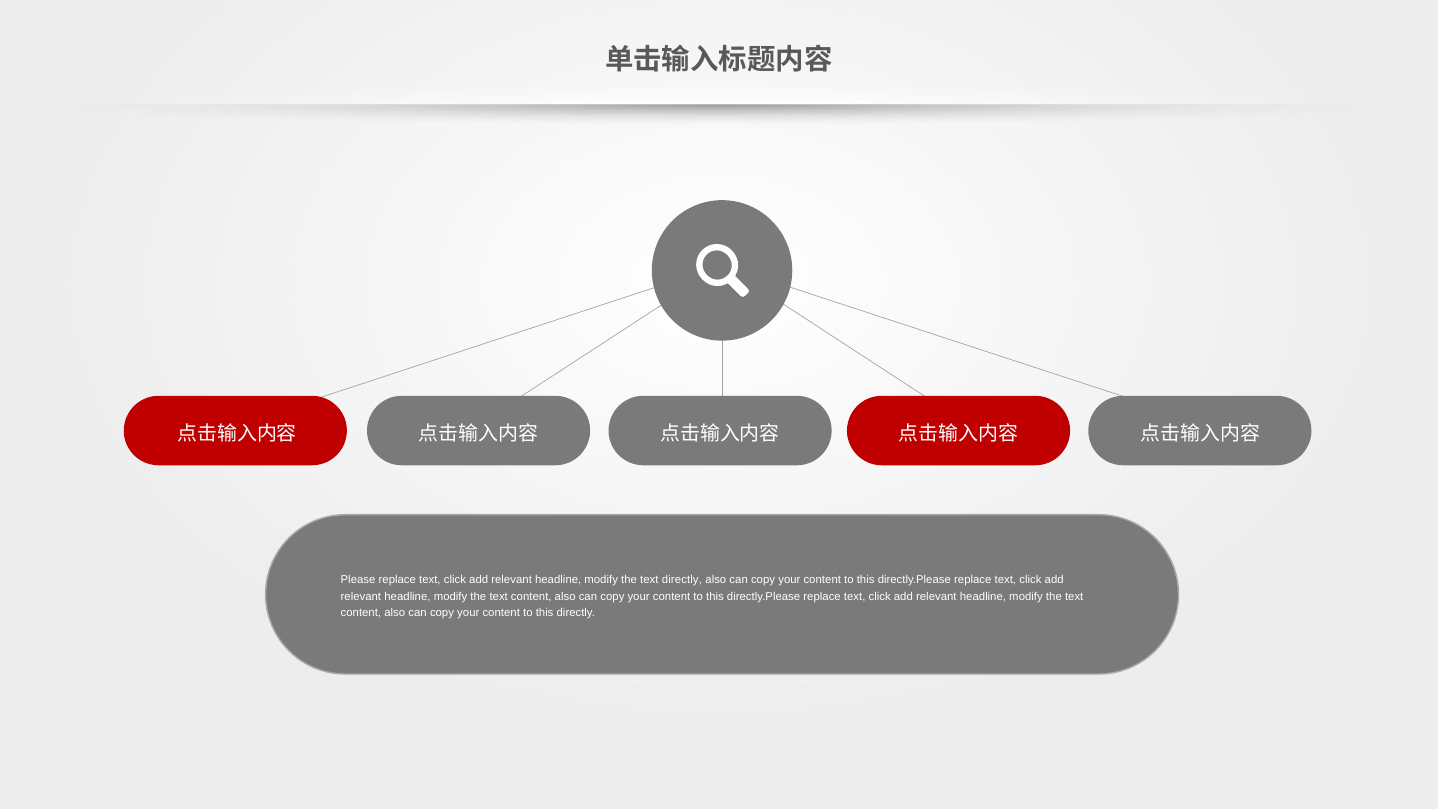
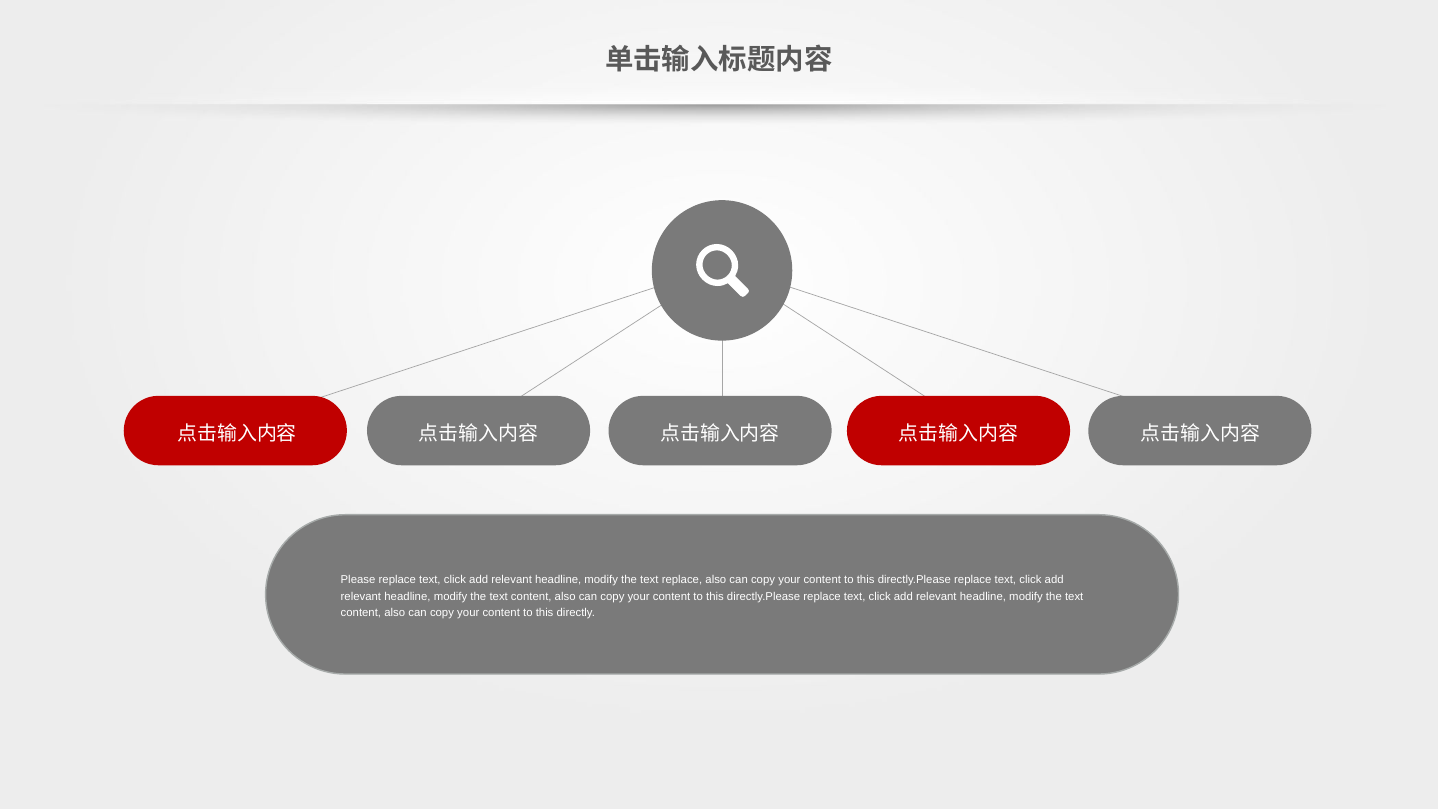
text directly: directly -> replace (682, 580)
